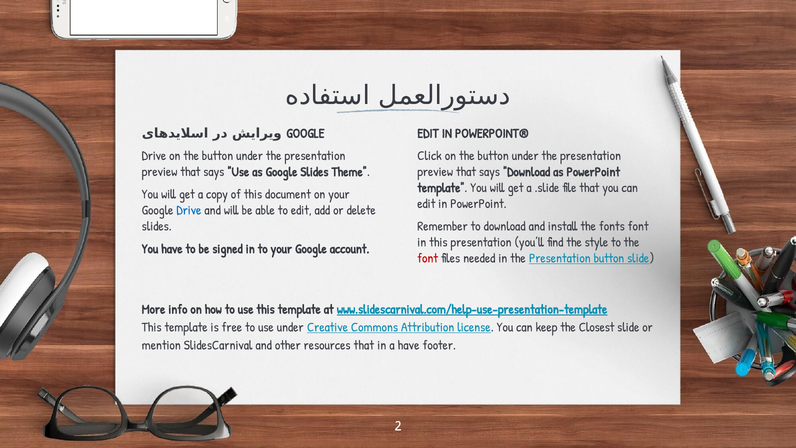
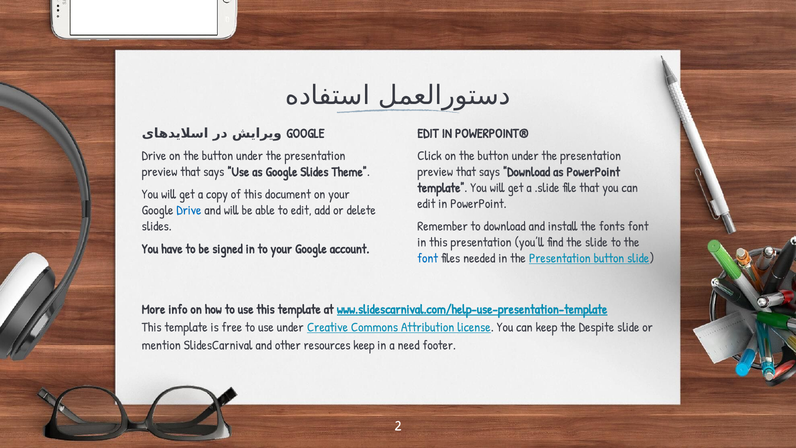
the style: style -> slide (596, 242)
font colour: red -> blue (428, 258)
Closest: Closest -> Despite (597, 327)
resources that: that -> keep (364, 345)
a have: have -> need (409, 345)
